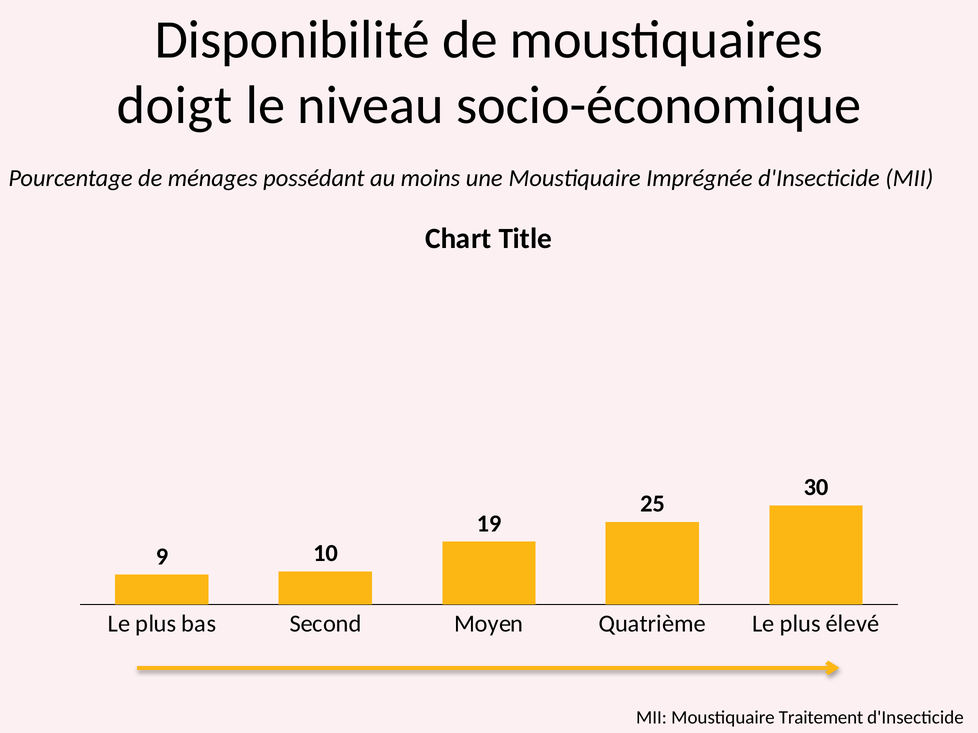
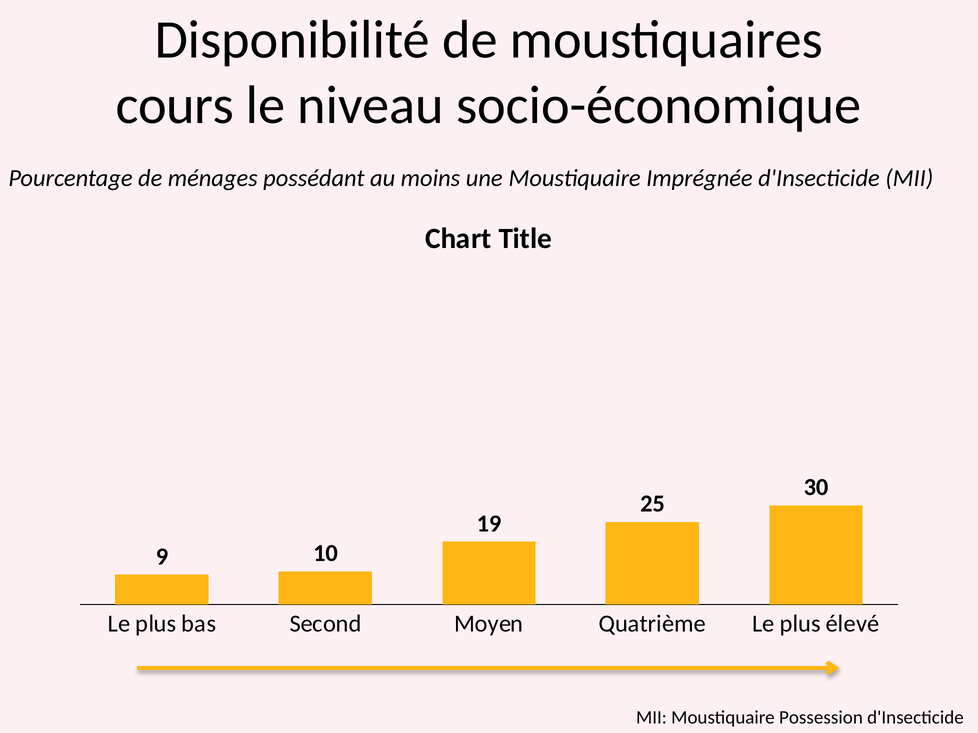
doigt: doigt -> cours (175, 105)
Traitement: Traitement -> Possession (821, 718)
